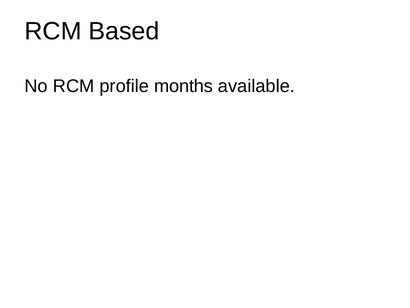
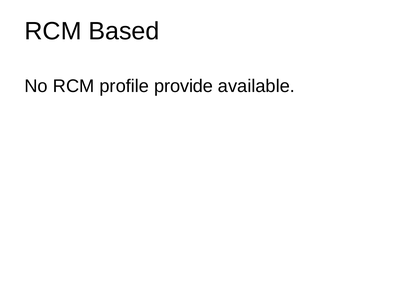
months: months -> provide (184, 86)
